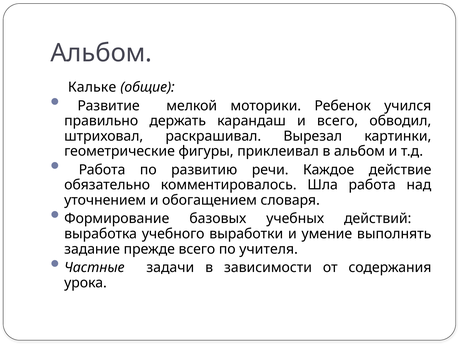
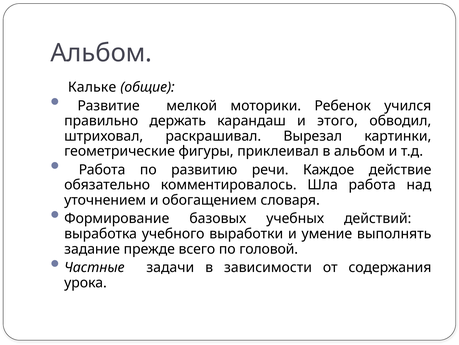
и всего: всего -> этого (338, 121)
учителя: учителя -> головой (269, 248)
